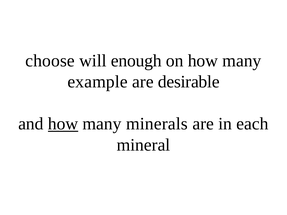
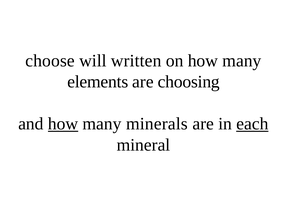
enough: enough -> written (136, 61)
example: example -> elements (98, 82)
desirable: desirable -> choosing (189, 82)
each underline: none -> present (252, 124)
